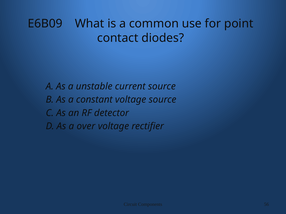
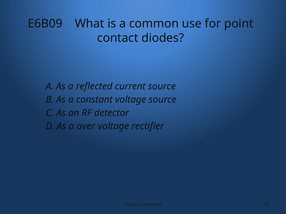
unstable: unstable -> reflected (94, 86)
